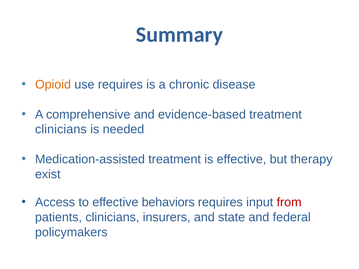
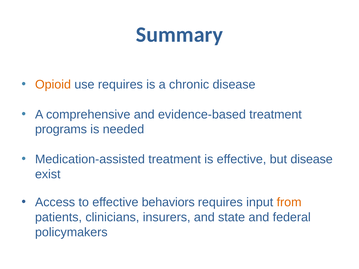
clinicians: clinicians -> programs (61, 129)
but therapy: therapy -> disease (312, 159)
from colour: red -> orange (289, 202)
